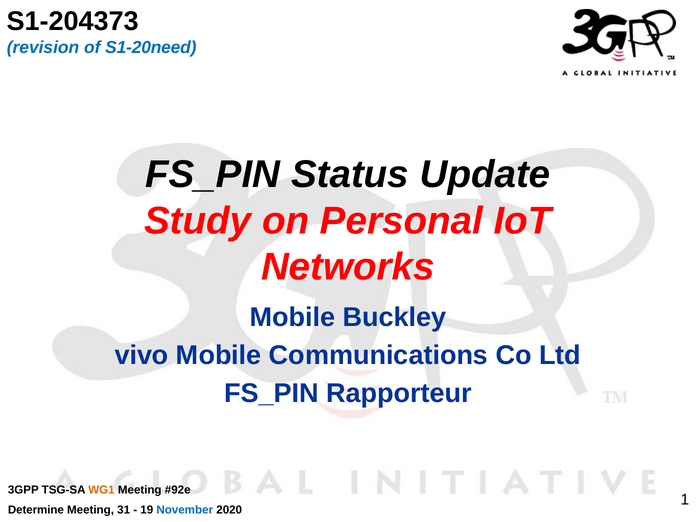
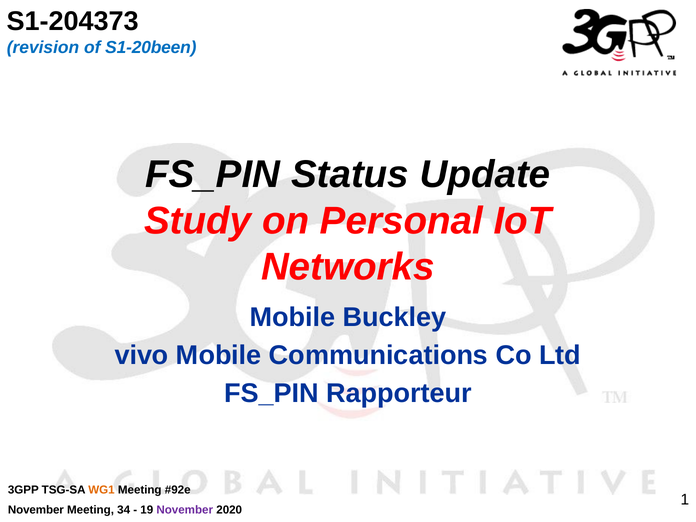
S1-20need: S1-20need -> S1-20been (151, 48)
Determine: Determine -> November (36, 510)
31: 31 -> 34 (124, 510)
November colour: blue -> purple (185, 510)
